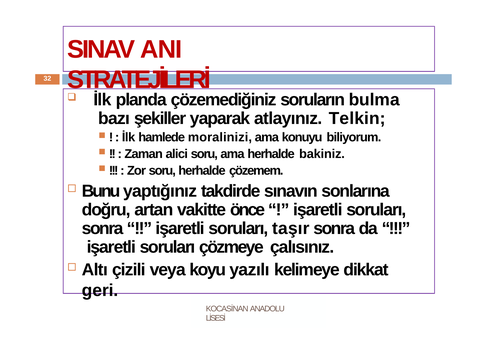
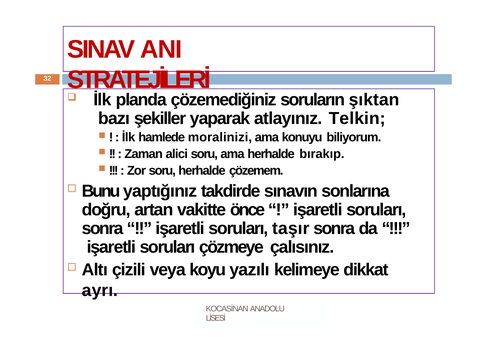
bulma: bulma -> şıktan (374, 100)
bakiniz: bakiniz -> bırakıp (322, 154)
geri: geri -> ayrı (100, 291)
